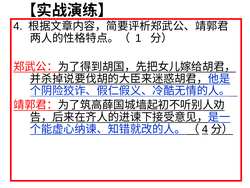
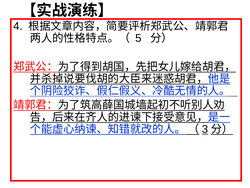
1: 1 -> 5 (138, 38)
4: 4 -> 3 (205, 129)
